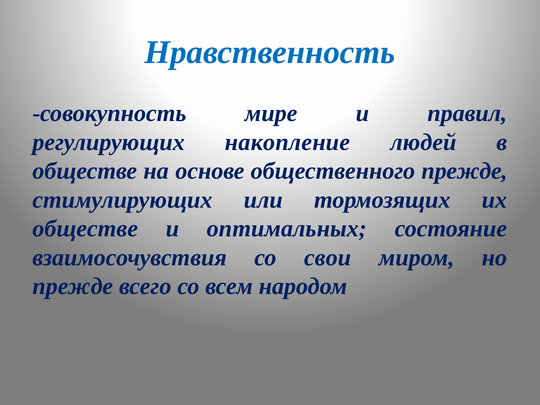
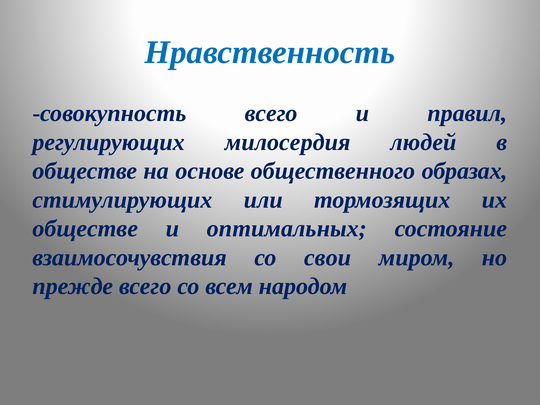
совокупность мире: мире -> всего (271, 113)
накопление: накопление -> милосердия (288, 142)
общественного прежде: прежде -> образах (465, 171)
